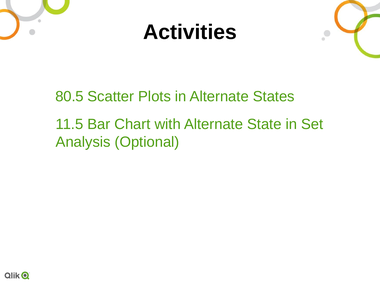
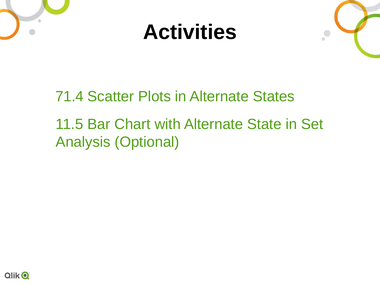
80.5: 80.5 -> 71.4 (70, 97)
